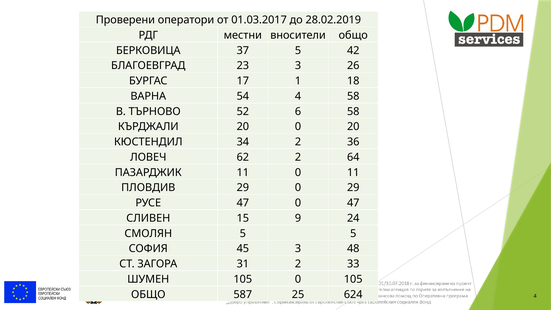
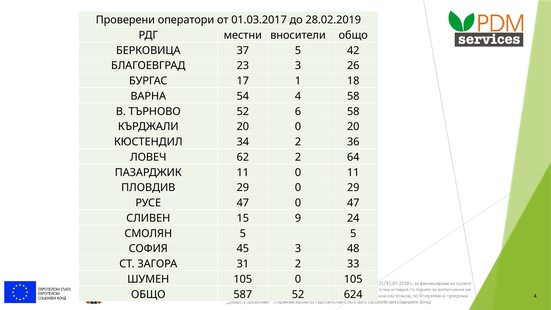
587 25: 25 -> 52 (298, 294)
